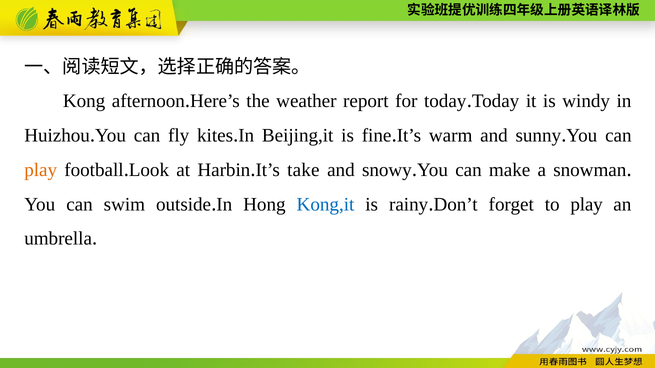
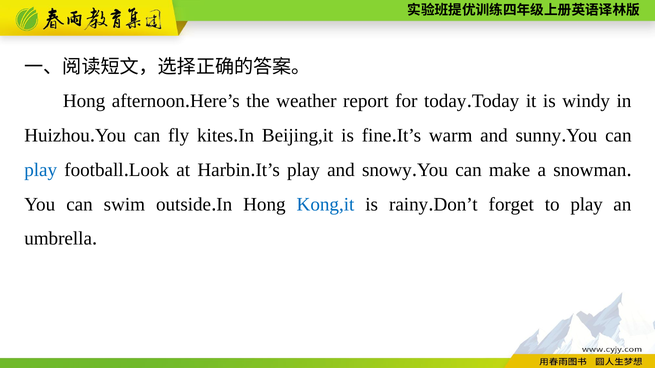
Kong: Kong -> Hong (84, 101)
play colour: orange -> blue (41, 170)
take: take -> play (303, 170)
